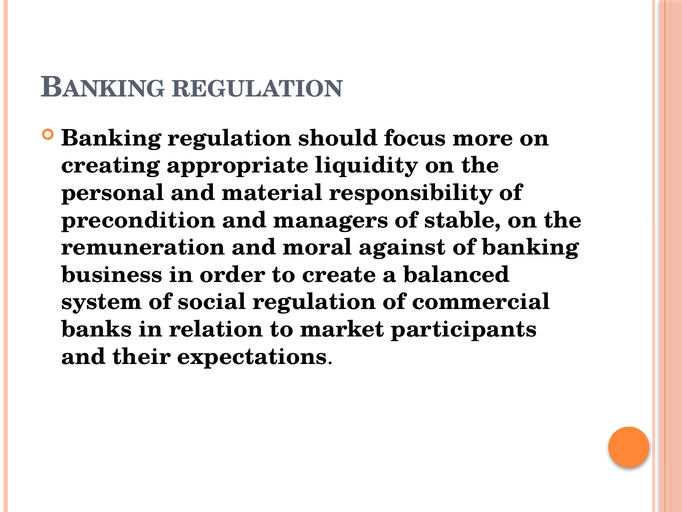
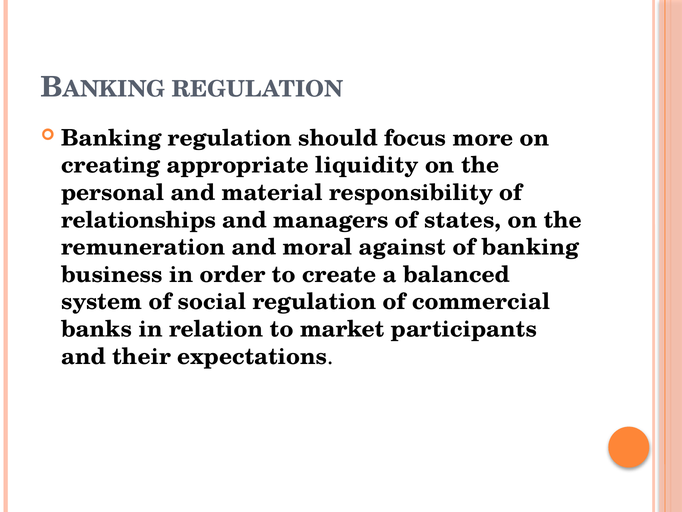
precondition: precondition -> relationships (139, 220)
stable: stable -> states (463, 220)
